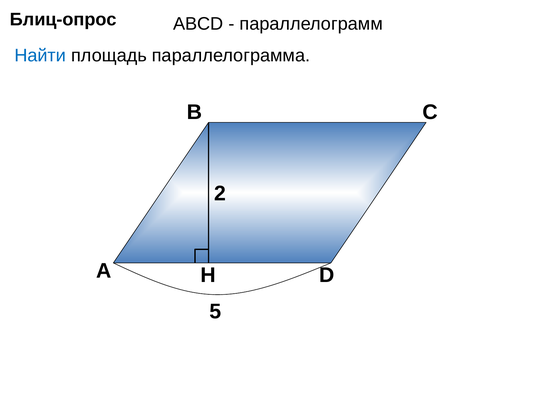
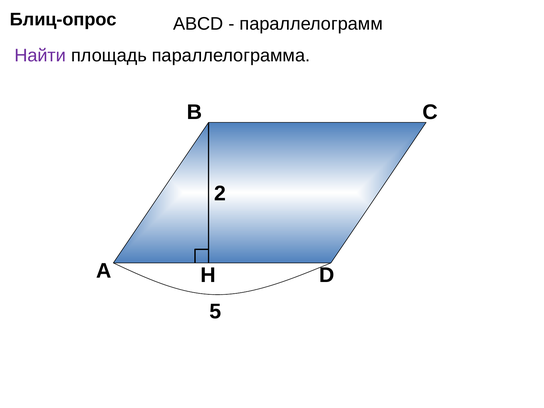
Найти colour: blue -> purple (40, 56)
